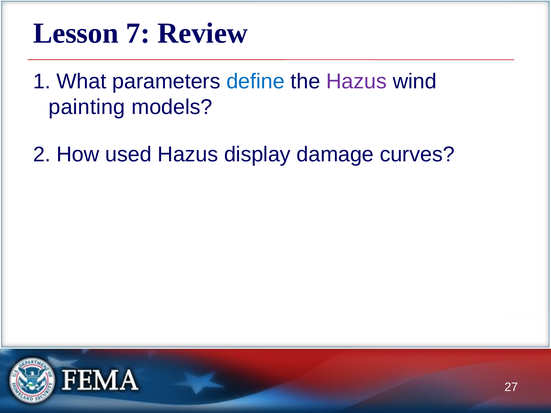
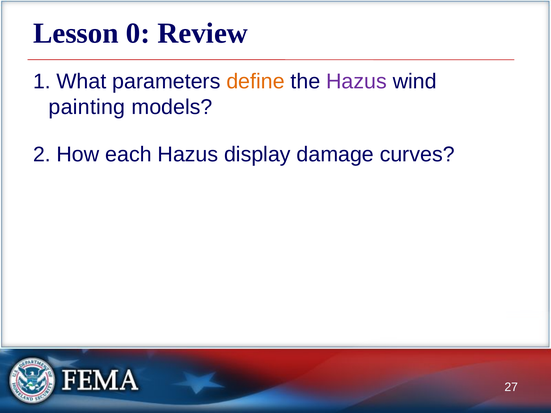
7: 7 -> 0 (138, 33)
define colour: blue -> orange (255, 81)
used: used -> each (128, 154)
